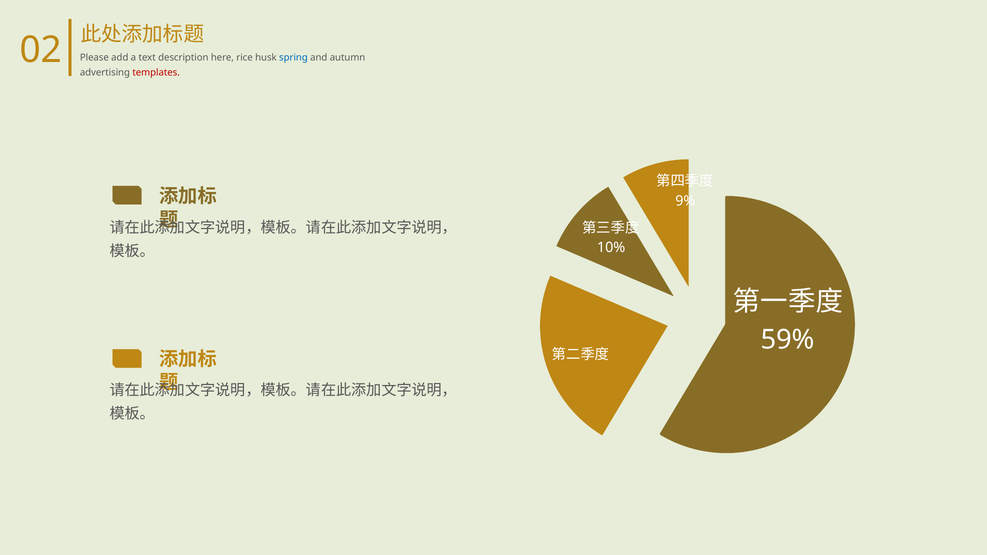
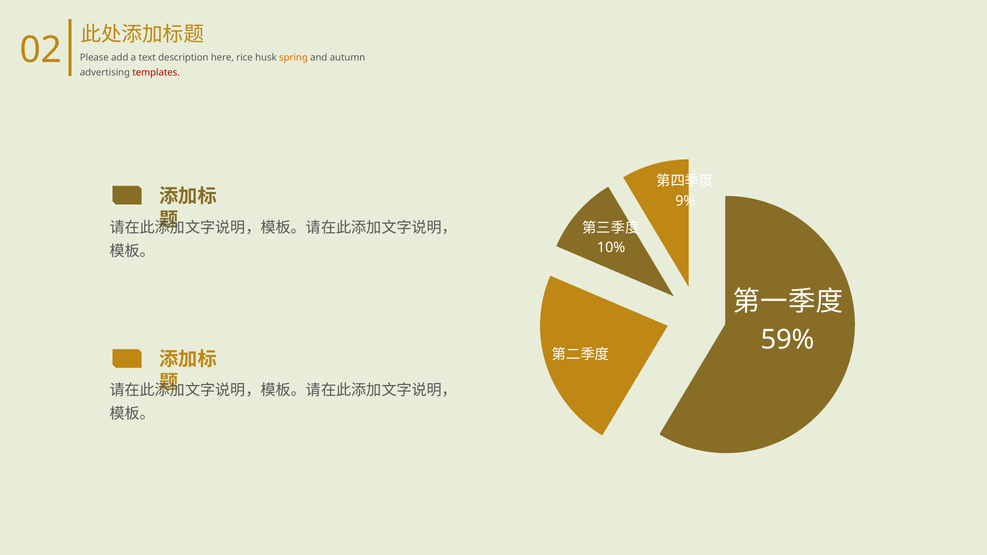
spring colour: blue -> orange (293, 58)
